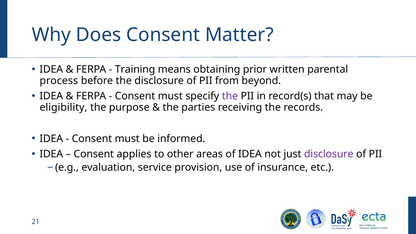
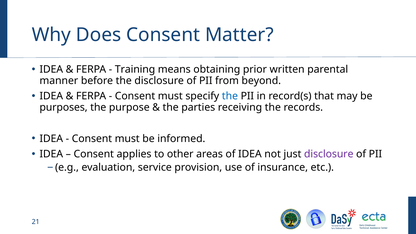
process: process -> manner (59, 81)
the colour: purple -> blue (230, 96)
eligibility: eligibility -> purposes (64, 107)
